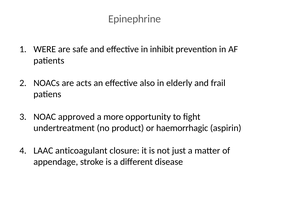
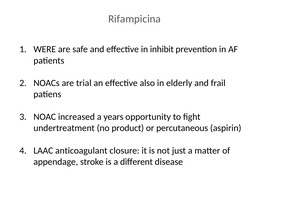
Epinephrine: Epinephrine -> Rifampicina (135, 19)
acts: acts -> trial (84, 83)
approved: approved -> increased (76, 117)
more: more -> years (113, 117)
haemorrhagic: haemorrhagic -> percutaneous (182, 128)
